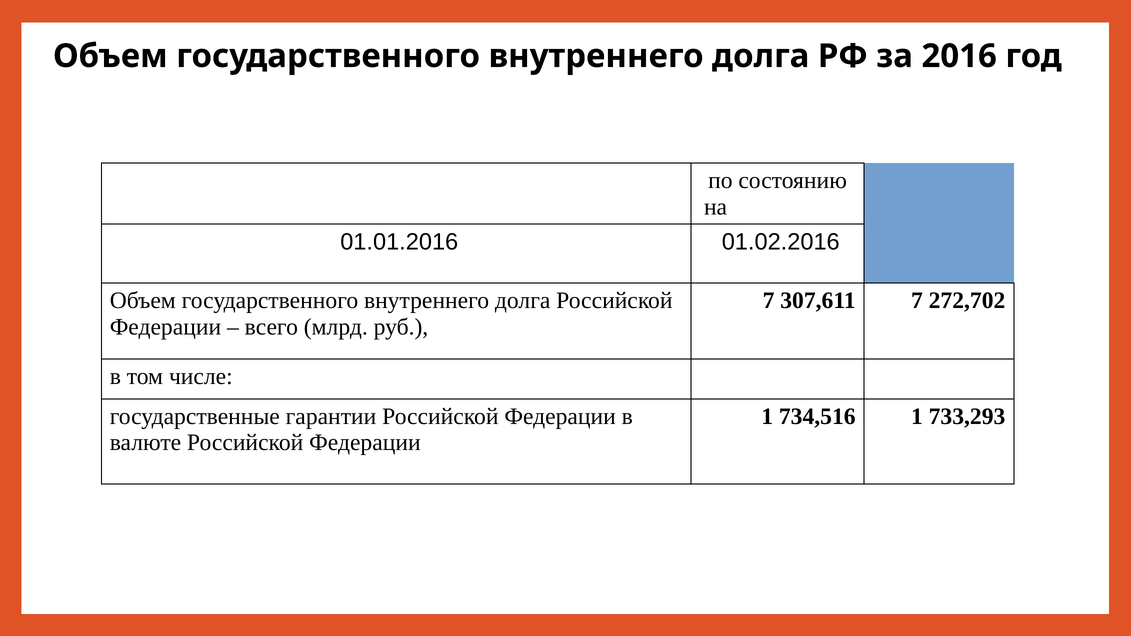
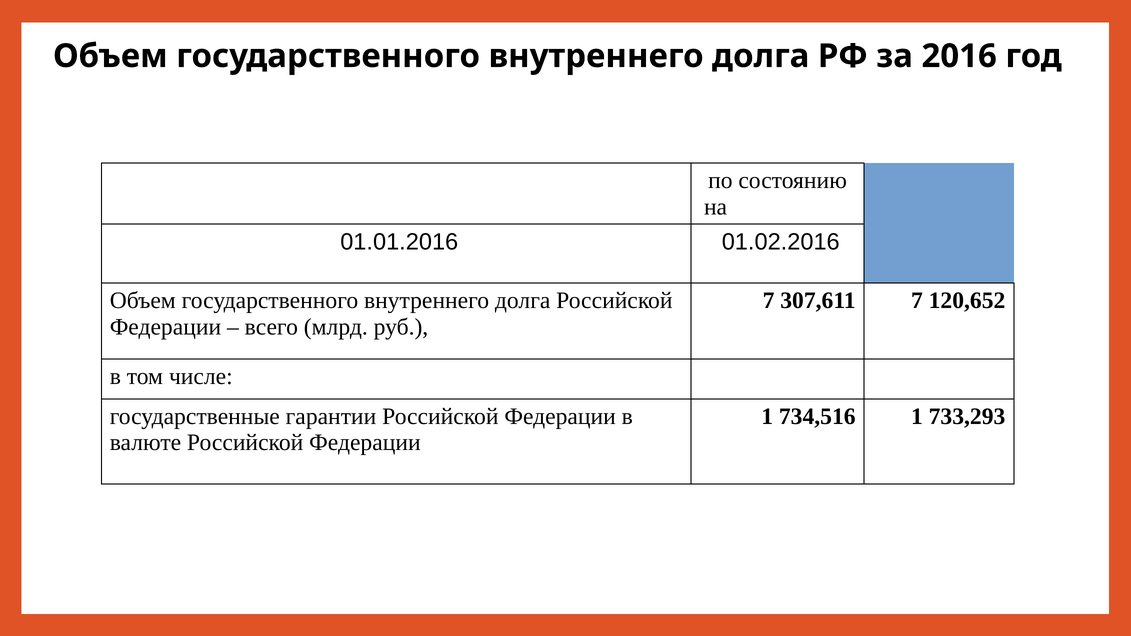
272,702: 272,702 -> 120,652 (967, 301)
